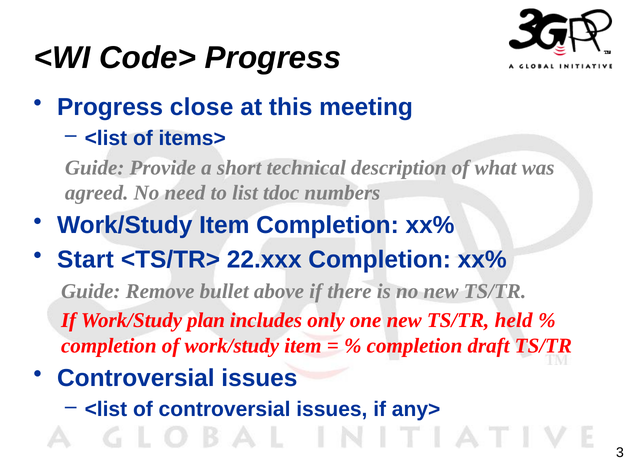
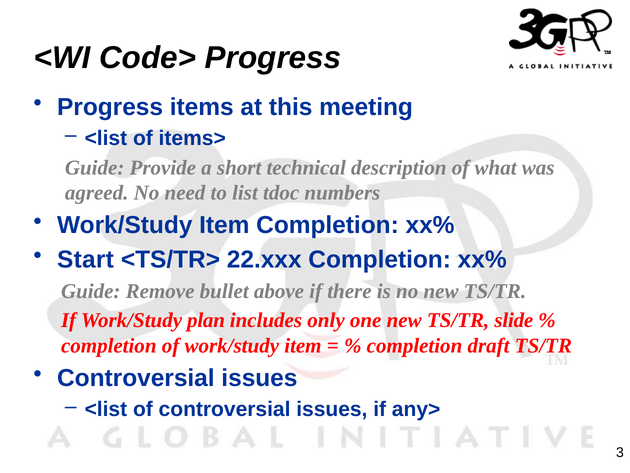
close: close -> items (202, 107)
held: held -> slide (514, 320)
